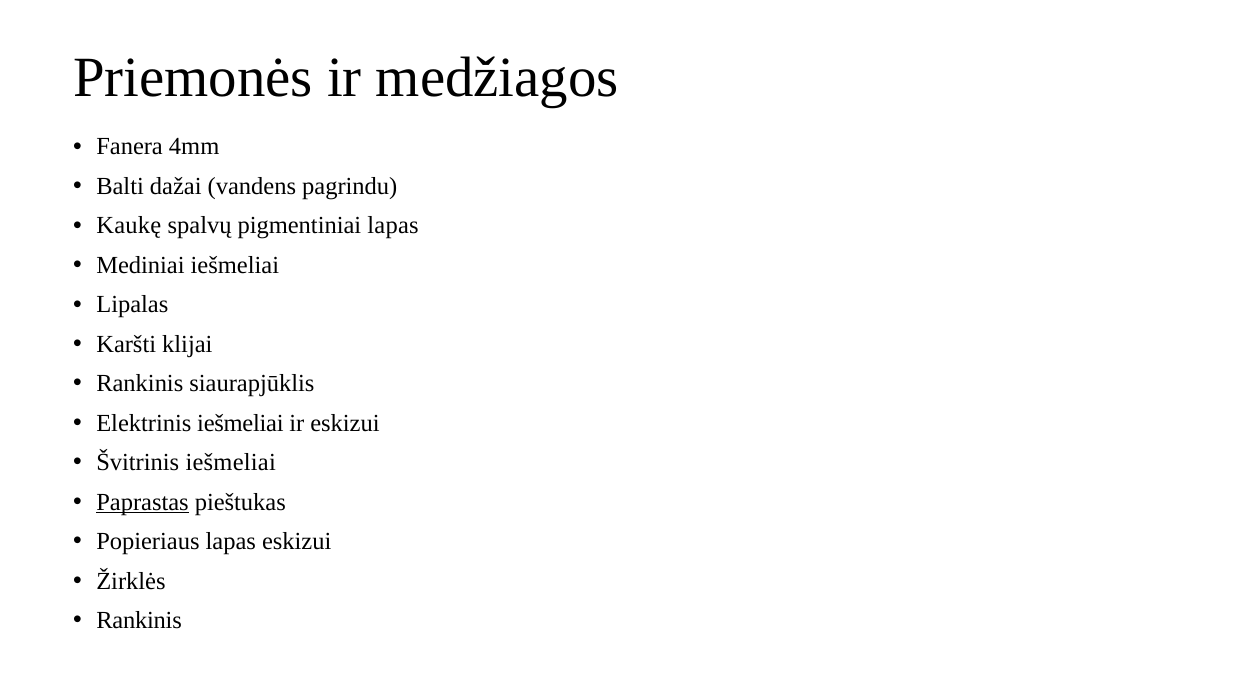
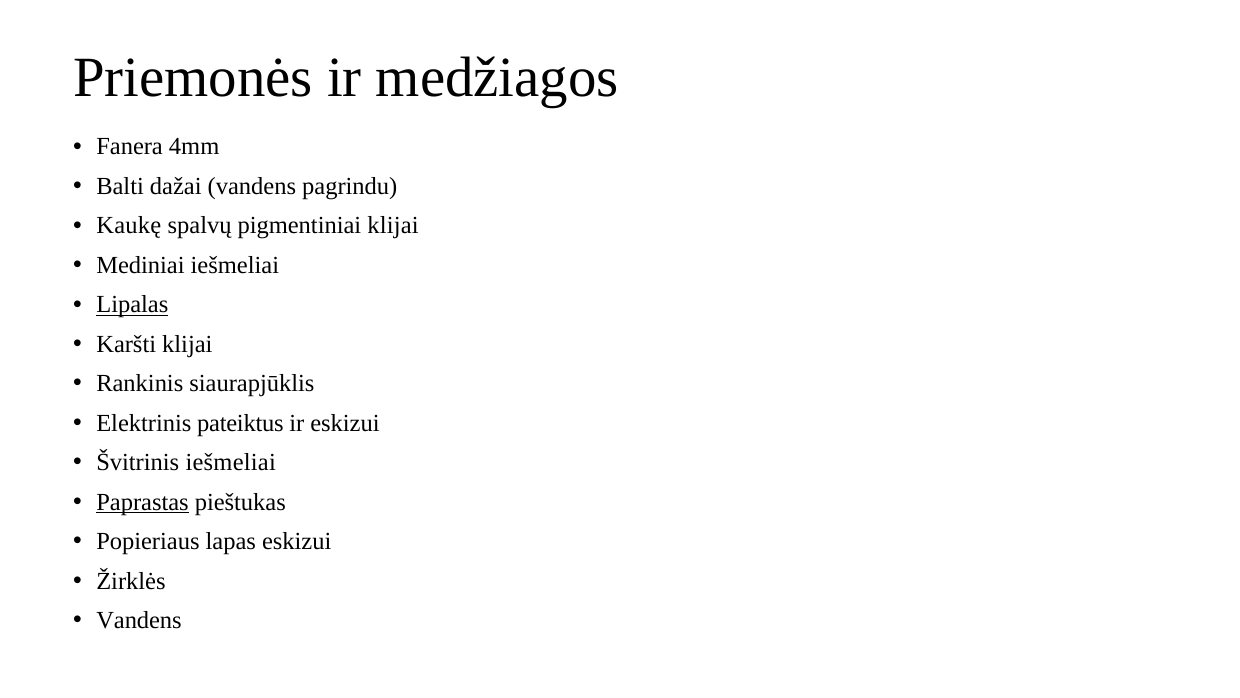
pigmentiniai lapas: lapas -> klijai (393, 226)
Lipalas underline: none -> present (132, 305)
Elektrinis iešmeliai: iešmeliai -> pateiktus (240, 423)
Rankinis: Rankinis -> Vandens (139, 620)
